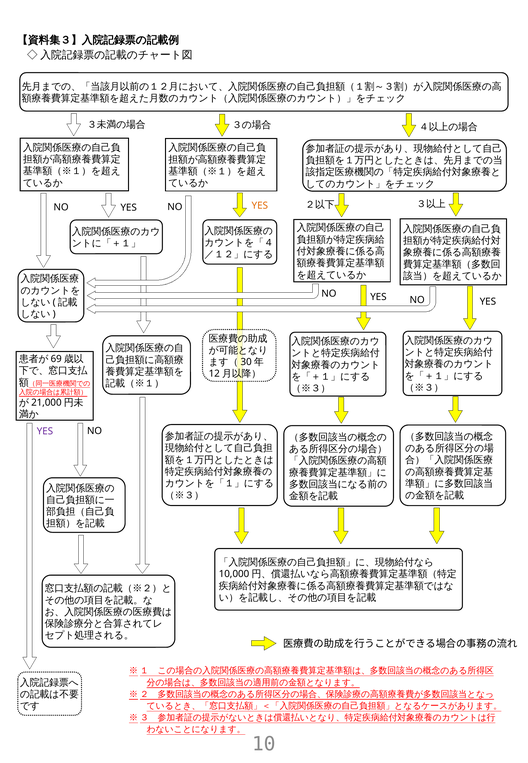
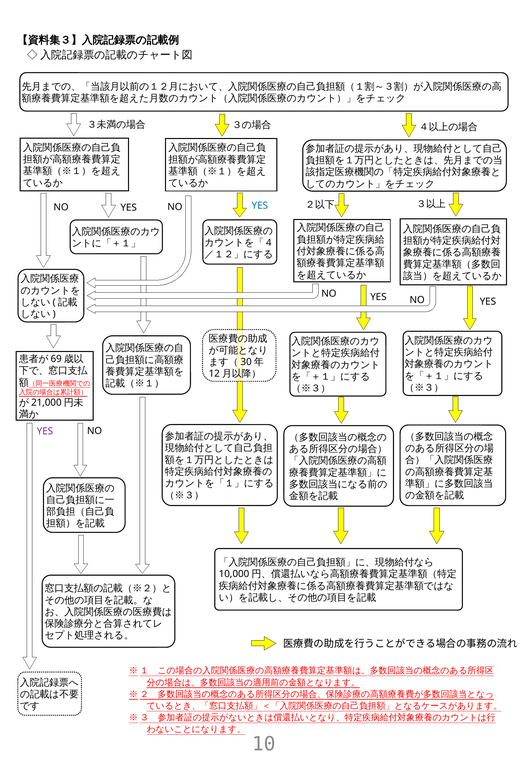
YES colour: orange -> blue (260, 206)
